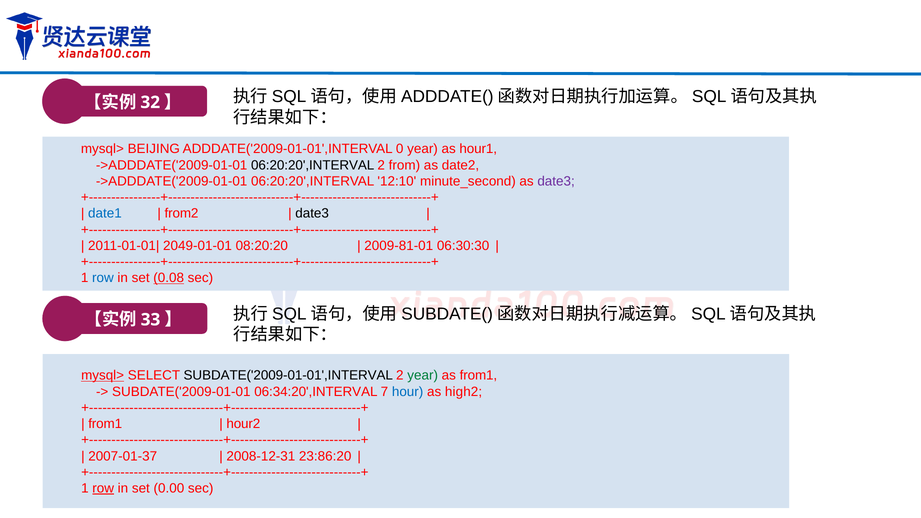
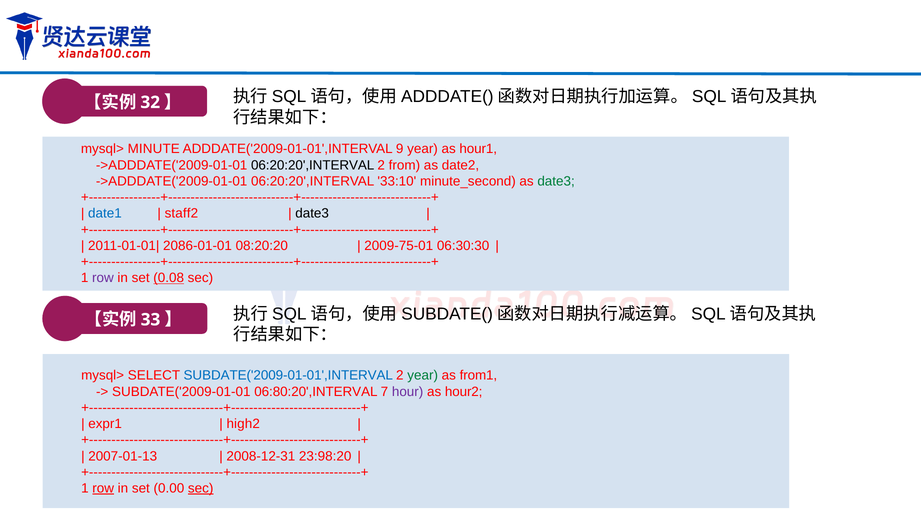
BEIJING: BEIJING -> MINUTE (154, 149)
0: 0 -> 9 (400, 149)
12:10: 12:10 -> 33:10 (397, 181)
date3 colour: purple -> green (556, 181)
from2: from2 -> staff2 (181, 214)
2049-01-01: 2049-01-01 -> 2086-01-01 (198, 246)
2009-81-01: 2009-81-01 -> 2009-75-01 (399, 246)
row colour: blue -> purple (103, 278)
mysql> underline: present -> none (103, 376)
SUBDATE('2009-01-01',INTERVAL colour: black -> blue (288, 376)
06:34:20',INTERVAL: 06:34:20',INTERVAL -> 06:80:20',INTERVAL (316, 392)
hour colour: blue -> purple (408, 392)
high2: high2 -> hour2 (464, 392)
from1: from1 -> expr1 (105, 424)
hour2: hour2 -> high2 (243, 424)
2007-01-37: 2007-01-37 -> 2007-01-13 (123, 456)
23:86:20: 23:86:20 -> 23:98:20 (325, 456)
sec underline: none -> present (201, 488)
